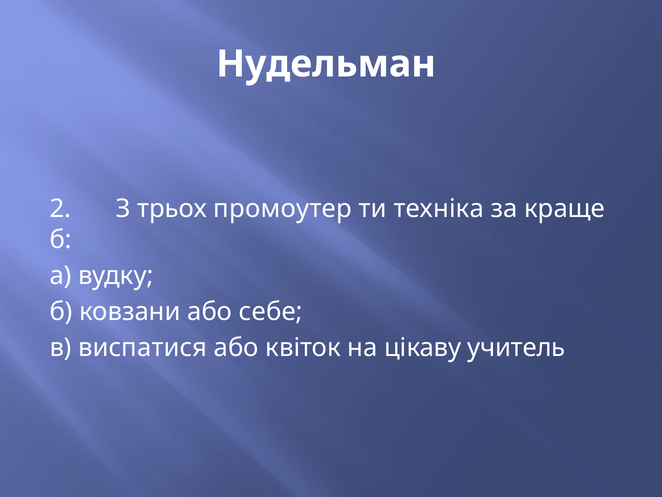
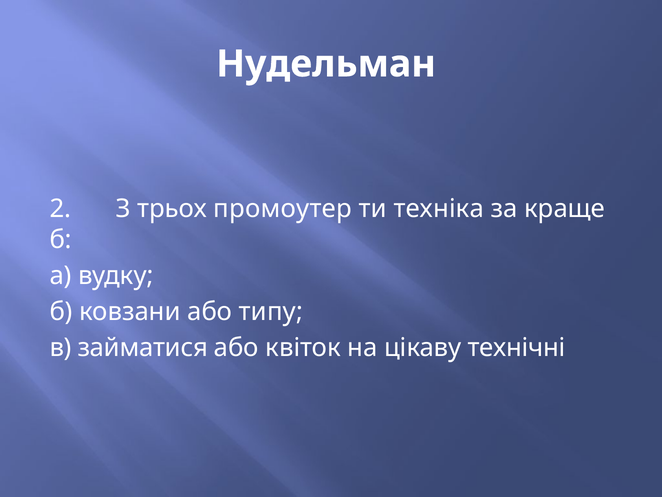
себе: себе -> типу (271, 312)
виспатися: виспатися -> займатися (143, 348)
учитель: учитель -> технічні (516, 348)
